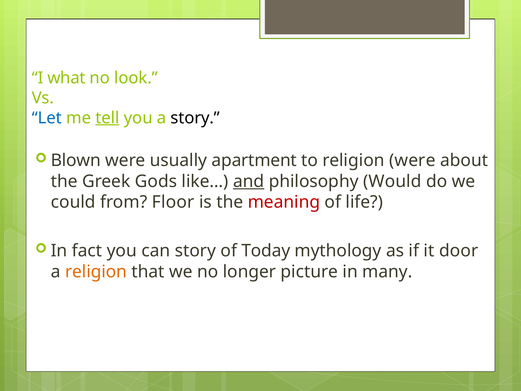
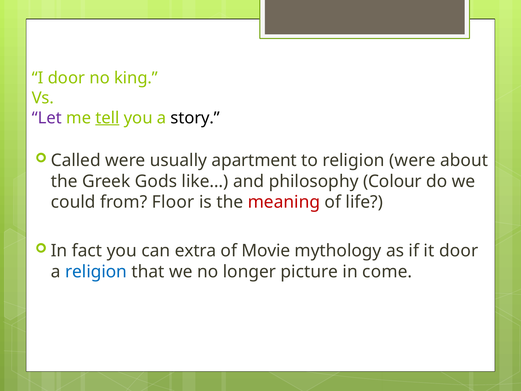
I what: what -> door (66, 78)
look: look -> king (136, 78)
Let colour: blue -> purple (47, 118)
Blown: Blown -> Called (76, 160)
and underline: present -> none (249, 181)
Would: Would -> Colour (392, 181)
can story: story -> extra (195, 251)
Today: Today -> Movie (266, 251)
religion colour: orange -> blue (96, 272)
many: many -> come (387, 272)
